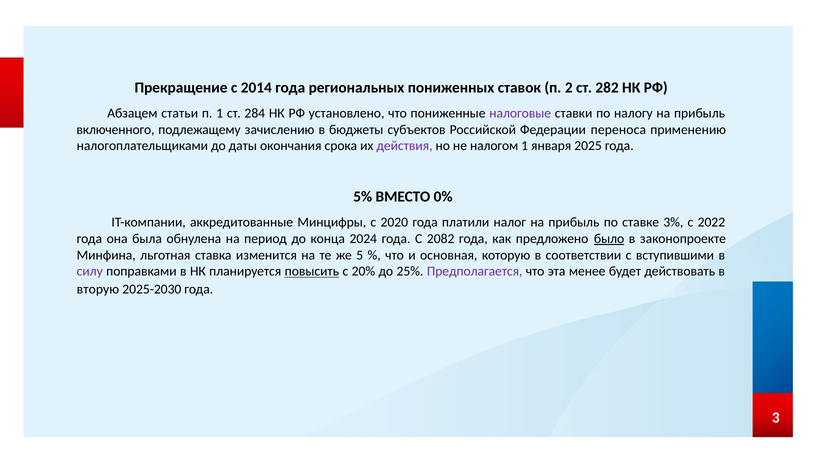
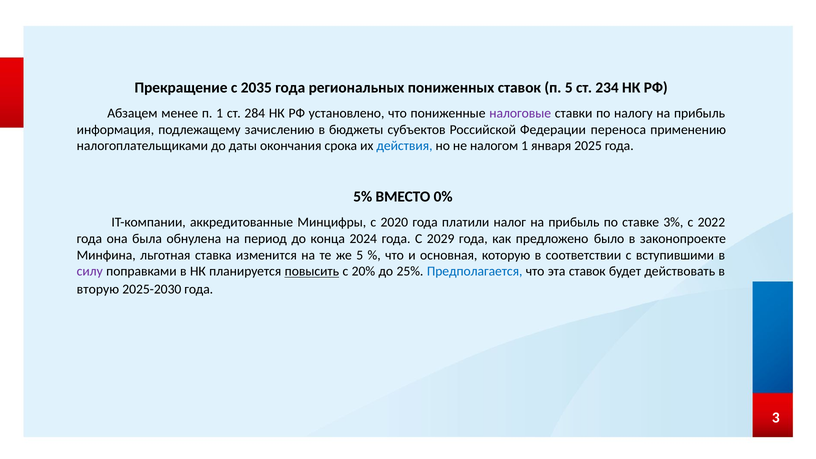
2014: 2014 -> 2035 (256, 88)
п 2: 2 -> 5 (569, 88)
282: 282 -> 234 (607, 88)
статьи: статьи -> менее (180, 113)
включенного: включенного -> информация (115, 130)
действия colour: purple -> blue (404, 146)
2082: 2082 -> 2029 (441, 239)
было underline: present -> none (609, 239)
Предполагается colour: purple -> blue (475, 271)
эта менее: менее -> ставок (587, 271)
